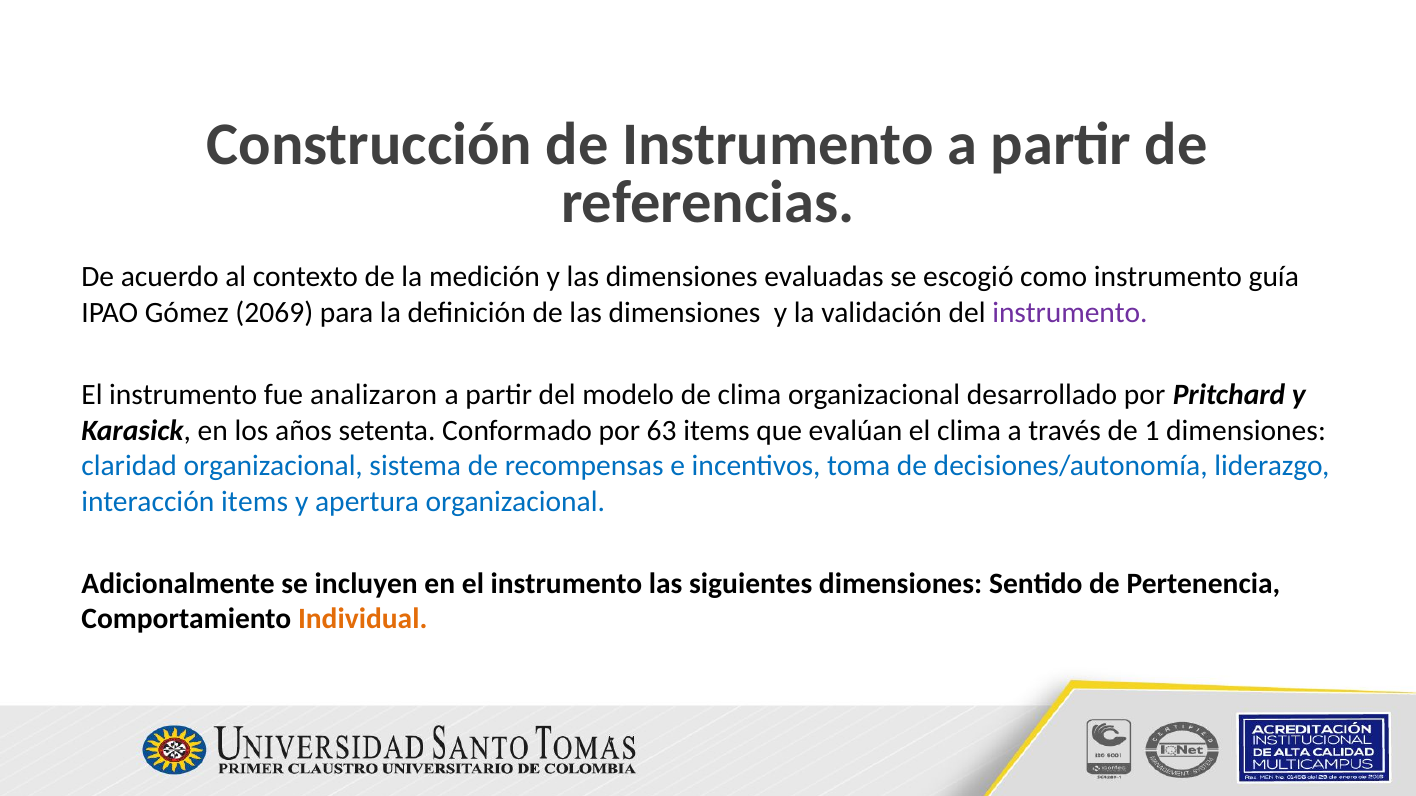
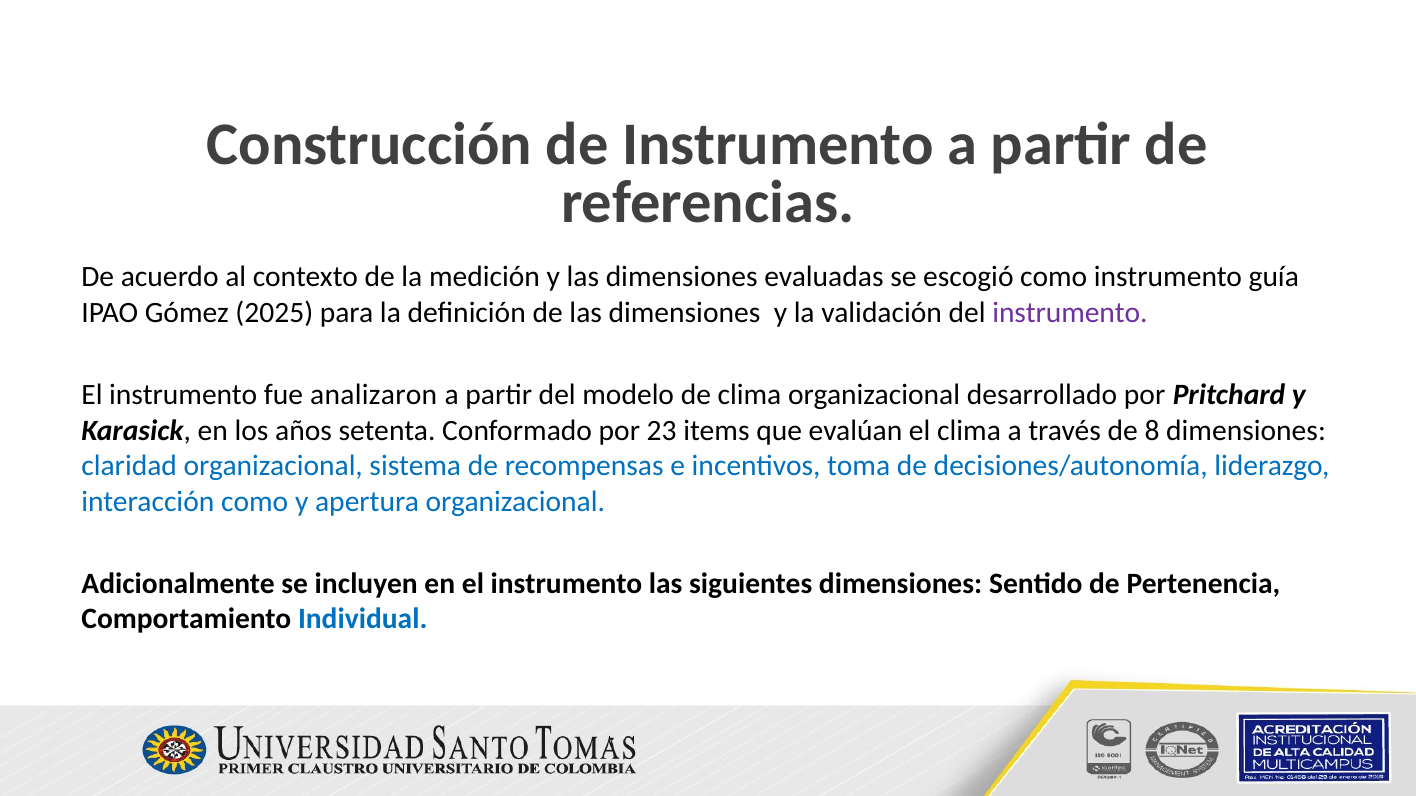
2069: 2069 -> 2025 (274, 313)
63: 63 -> 23 (662, 431)
1: 1 -> 8 (1152, 431)
interacción items: items -> como (255, 502)
Individual colour: orange -> blue (363, 620)
